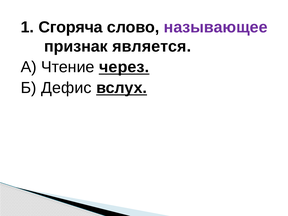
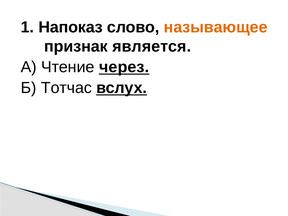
Сгоряча: Сгоряча -> Напоказ (71, 27)
называющее colour: purple -> orange (216, 27)
Дефис: Дефис -> Тотчас (66, 88)
